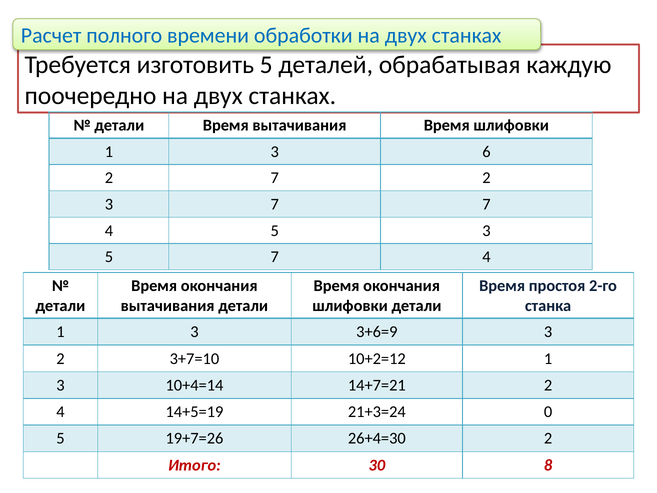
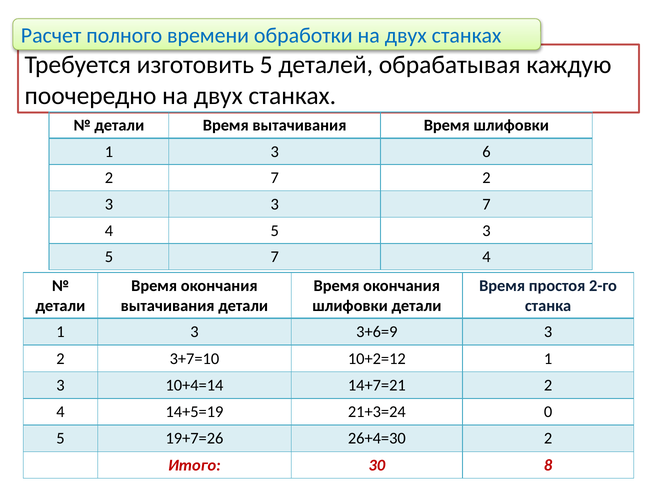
3 7: 7 -> 3 (275, 204)
